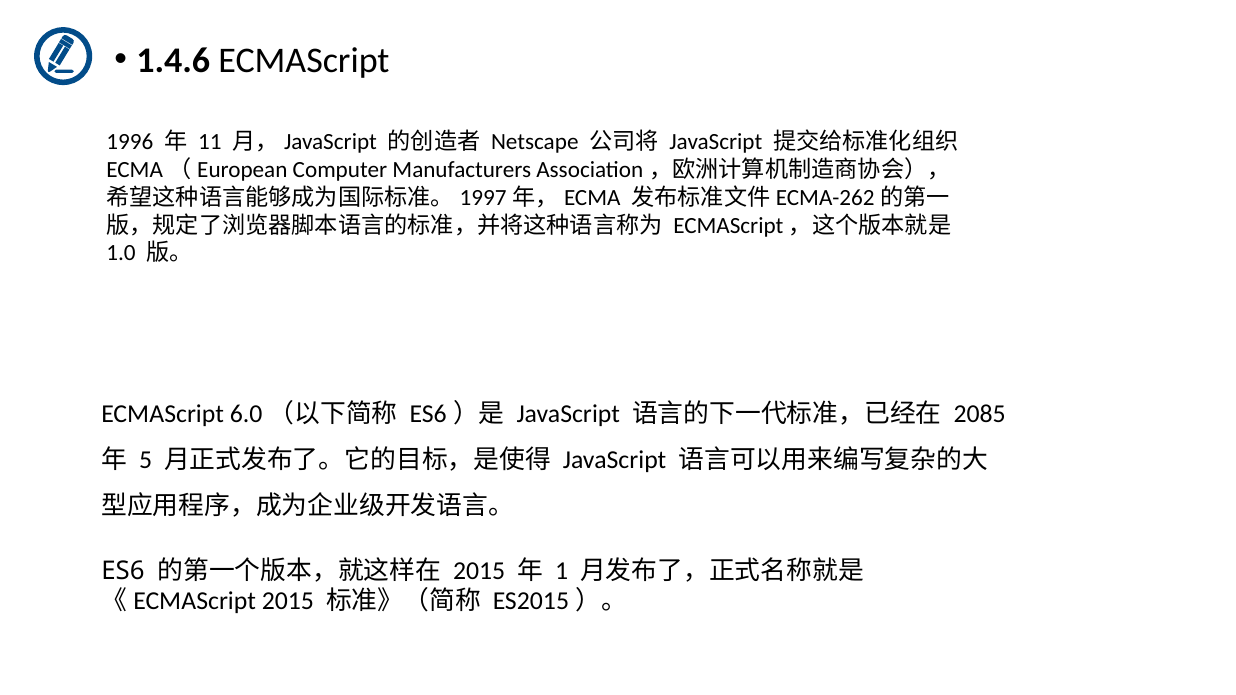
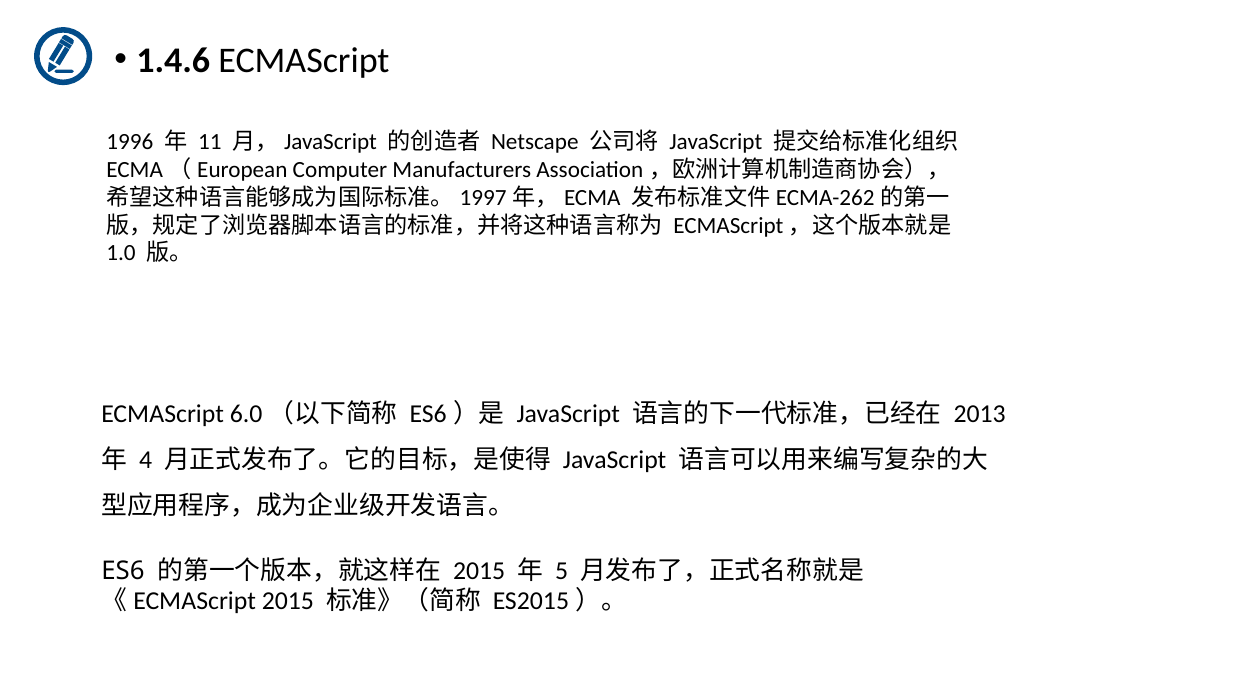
2085: 2085 -> 2013 (980, 414)
5: 5 -> 4 (146, 460)
1: 1 -> 5 (562, 571)
